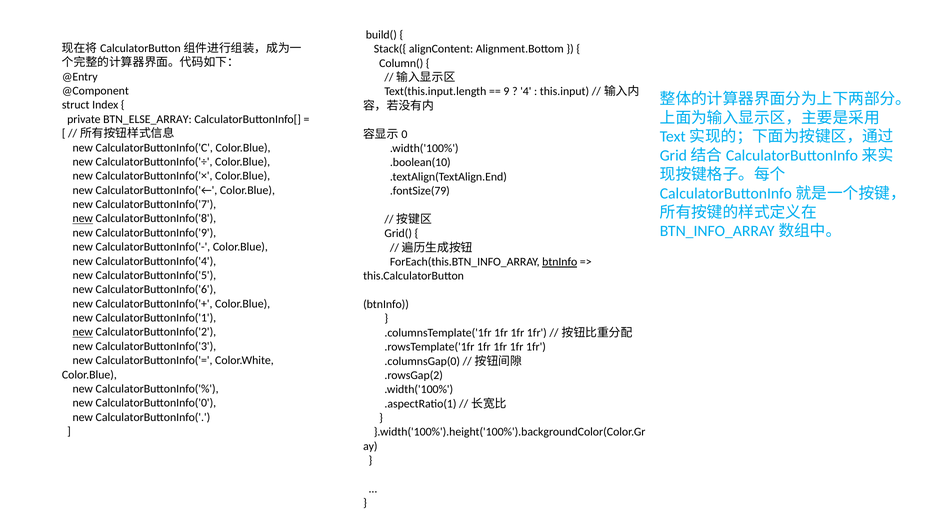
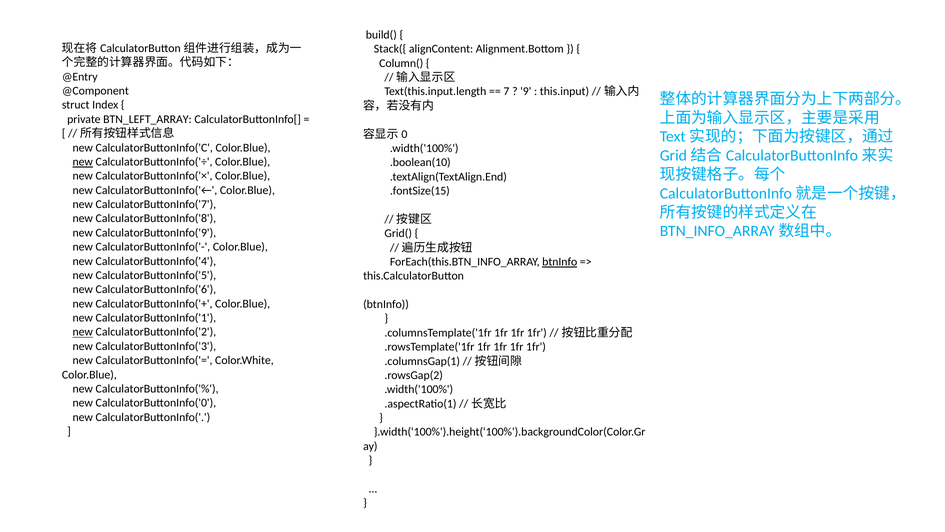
9: 9 -> 7 (506, 92)
4: 4 -> 9 (526, 92)
BTN_ELSE_ARRAY: BTN_ELSE_ARRAY -> BTN_LEFT_ARRAY (147, 119)
new underline: none -> present (83, 162)
.fontSize(79: .fontSize(79 -> .fontSize(15 (420, 191)
new underline: present -> none (83, 218)
.columnsGap(0: .columnsGap(0 -> .columnsGap(1 (422, 361)
